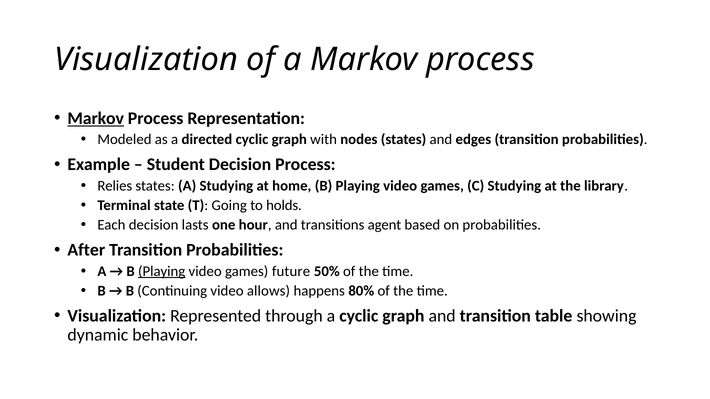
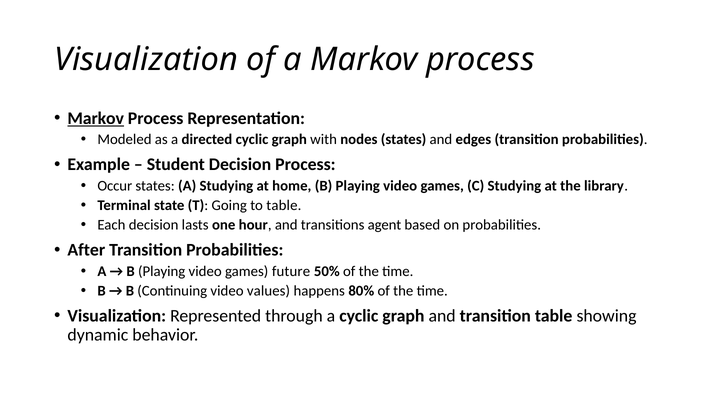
Relies: Relies -> Occur (115, 186)
to holds: holds -> table (284, 206)
Playing underline: present -> none (162, 272)
allows: allows -> values (269, 291)
